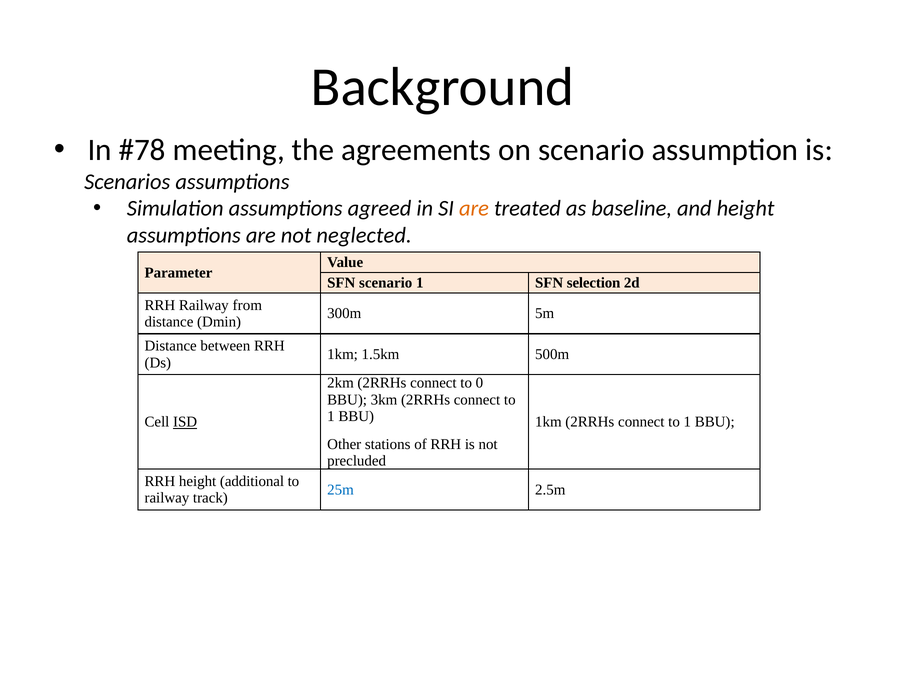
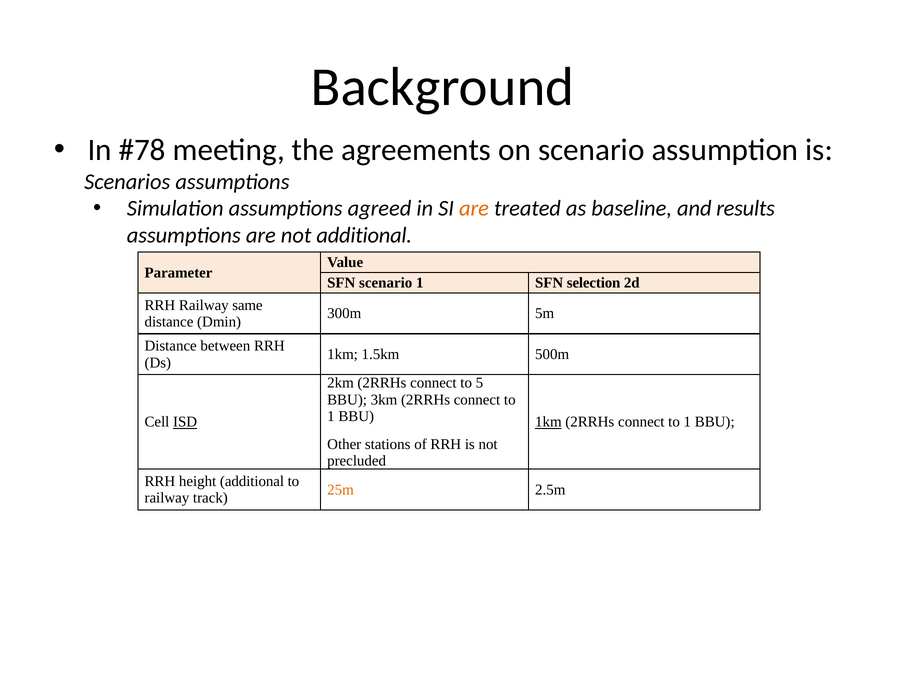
and height: height -> results (746, 208)
not neglected: neglected -> additional (364, 235)
from: from -> same (247, 305)
0: 0 -> 5 (479, 383)
1km underline: none -> present (548, 422)
25m colour: blue -> orange (341, 489)
